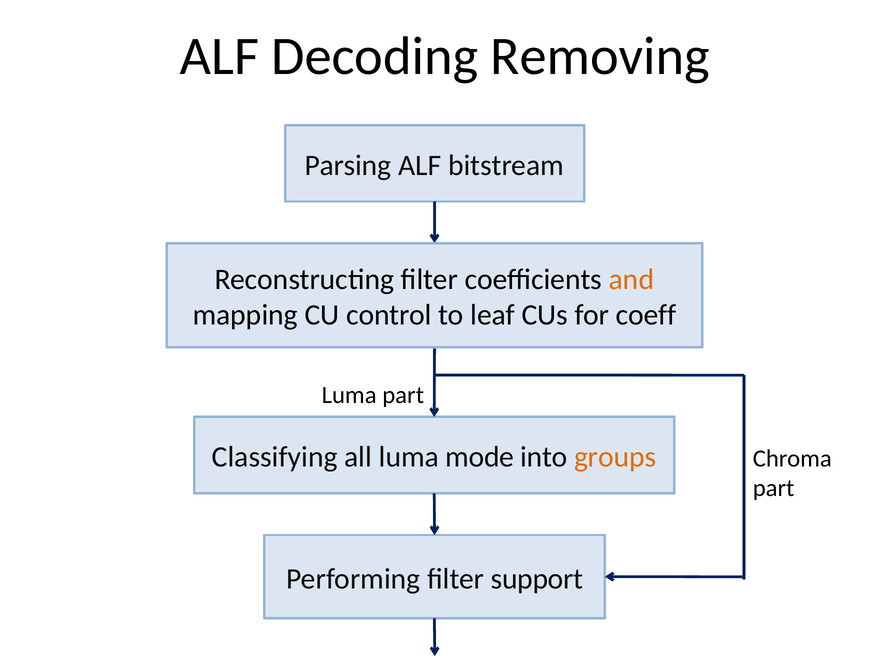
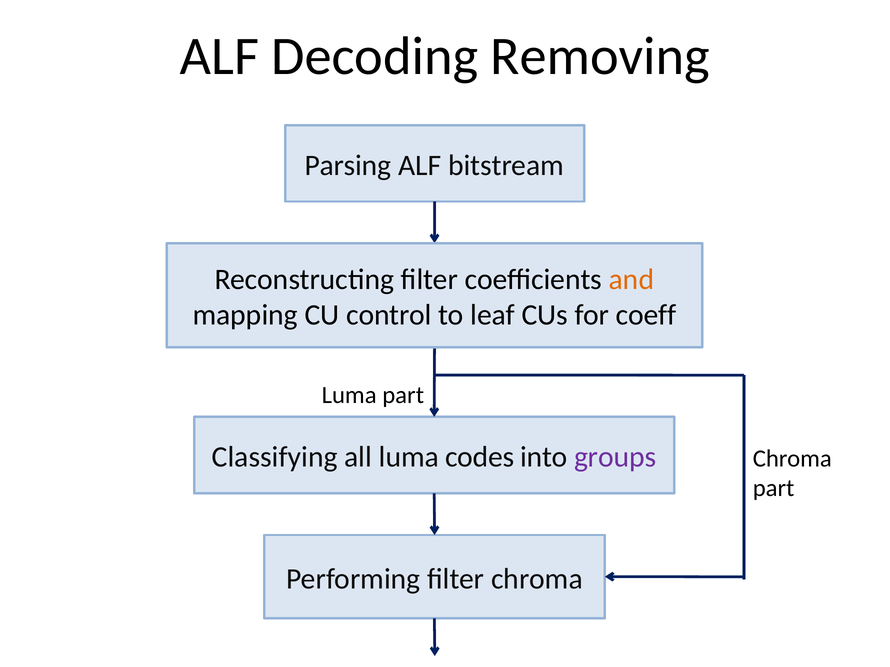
mode: mode -> codes (480, 457)
groups colour: orange -> purple (615, 457)
filter support: support -> chroma (537, 579)
